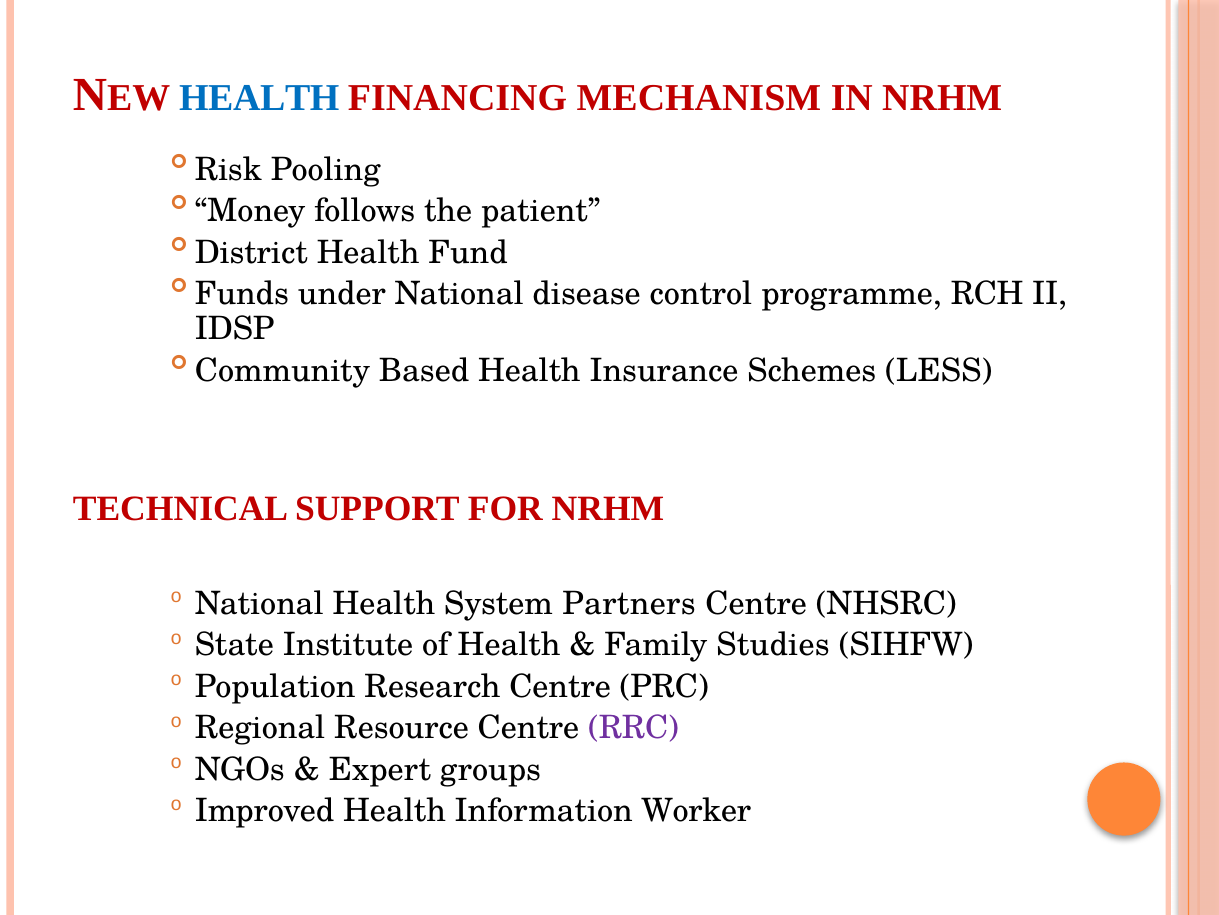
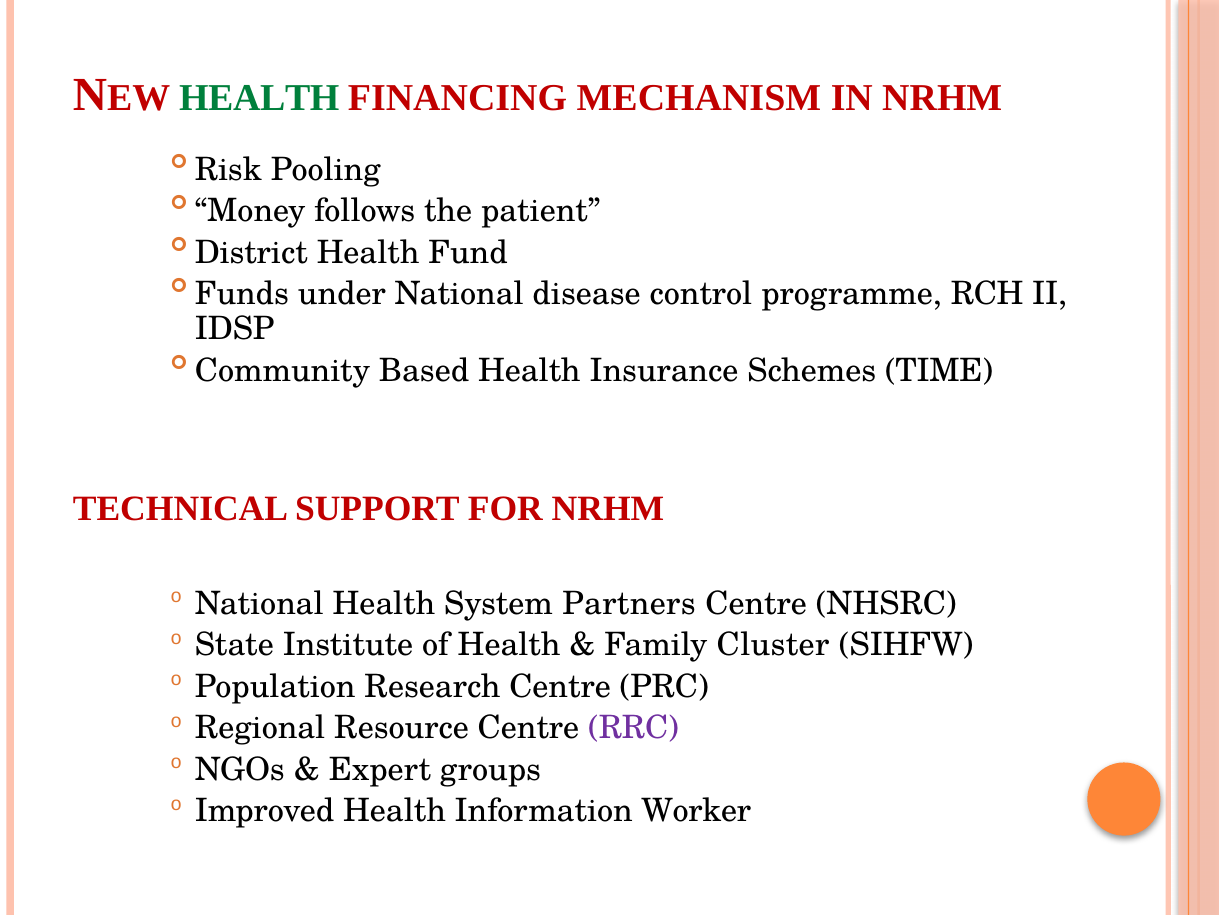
HEALTH colour: blue -> green (259, 98)
LESS: LESS -> TIME (939, 370)
Studies: Studies -> Cluster (773, 645)
